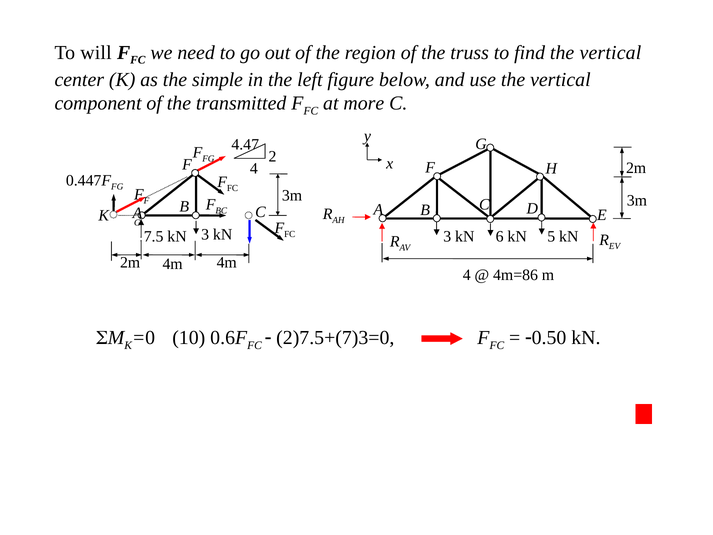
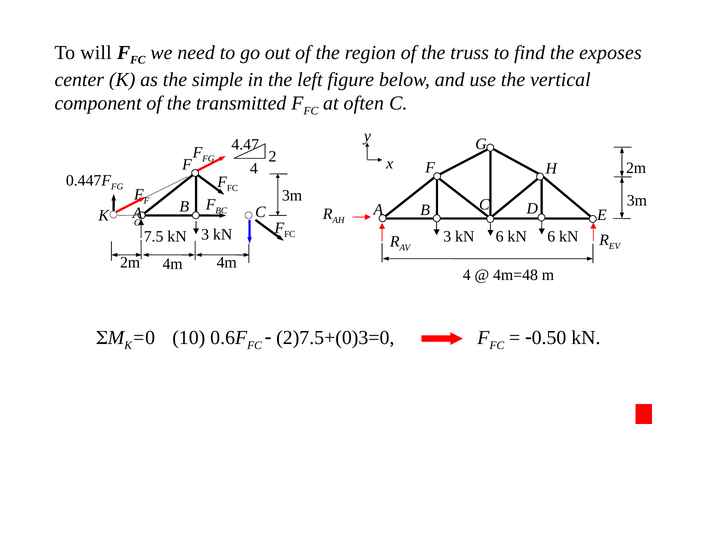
find the vertical: vertical -> exposes (610, 52)
more: more -> often (364, 103)
6 kN 5: 5 -> 6 (551, 236)
4m=86: 4m=86 -> 4m=48 (516, 275)
2)7.5+(7)3=0: 2)7.5+(7)3=0 -> 2)7.5+(0)3=0 (335, 338)
